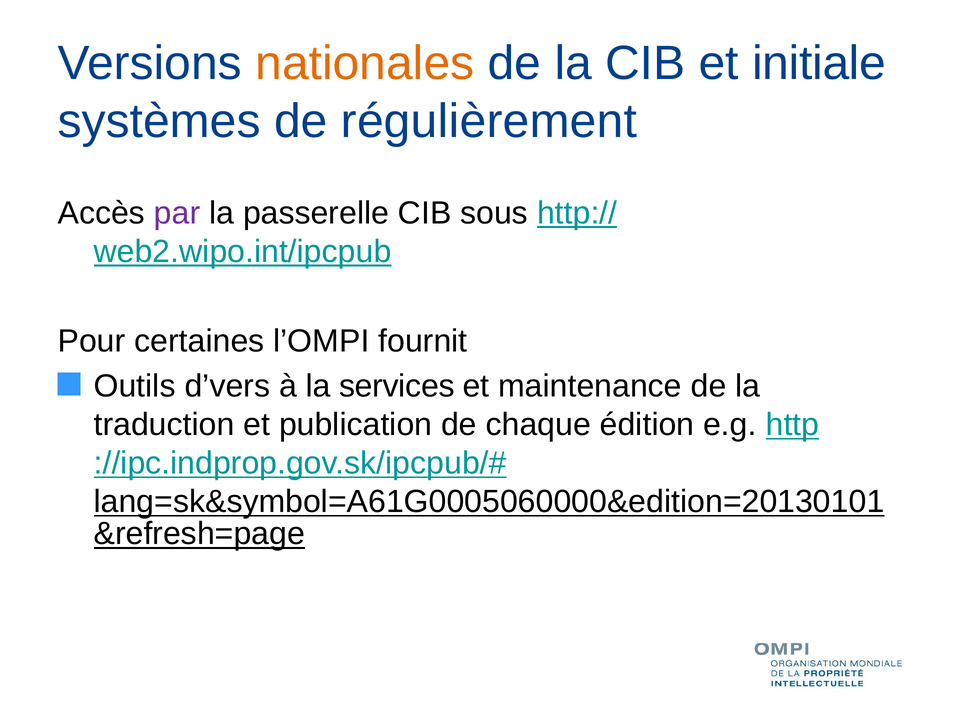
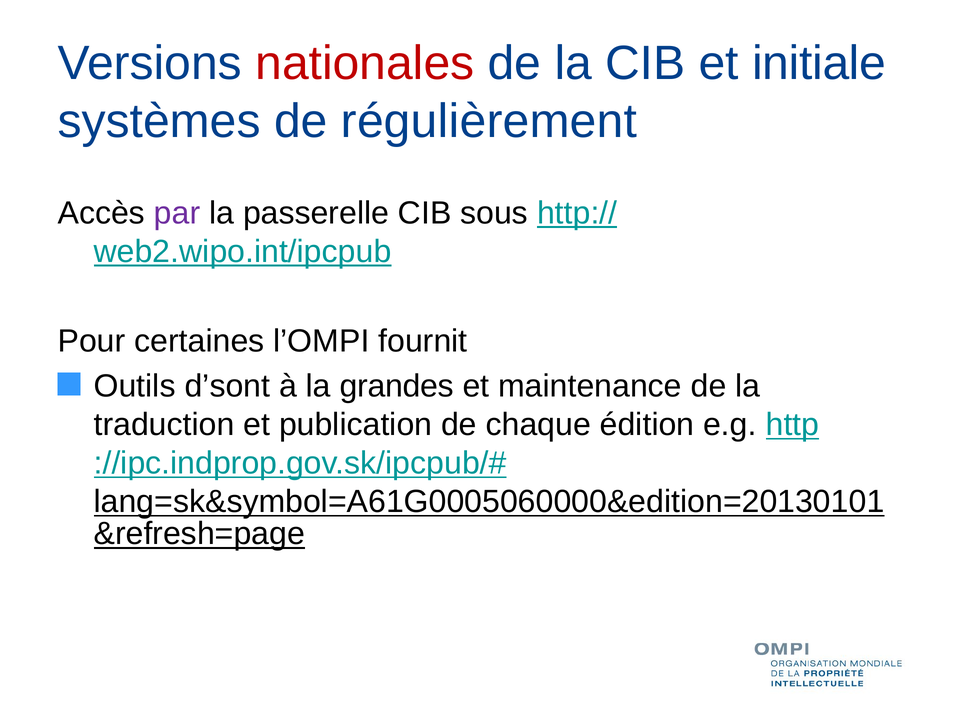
nationales colour: orange -> red (365, 64)
d’vers: d’vers -> d’sont (227, 386)
services: services -> grandes (397, 386)
